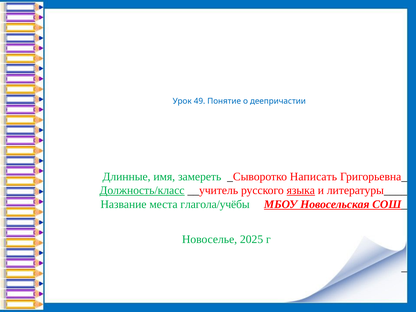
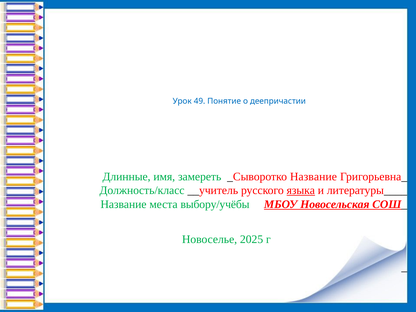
_Сыворотко Написать: Написать -> Название (313, 177)
Должность/класс underline: present -> none (142, 191)
глагола/учёбы: глагола/учёбы -> выбору/учёбы (215, 204)
